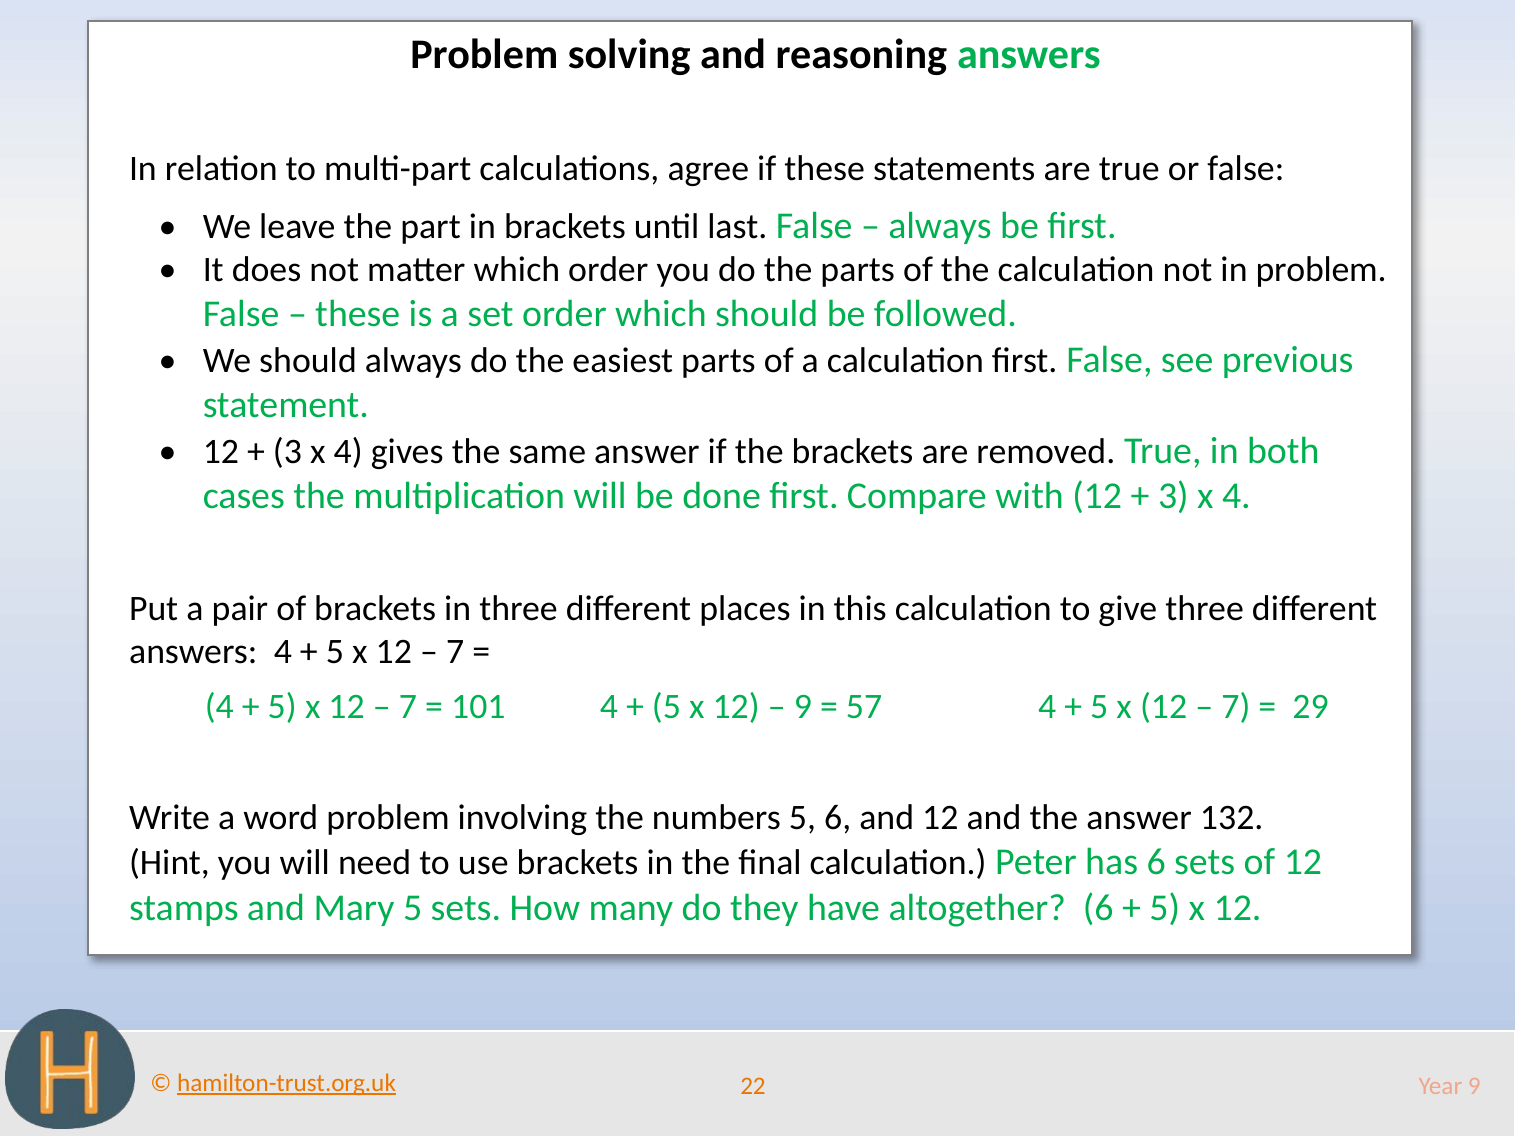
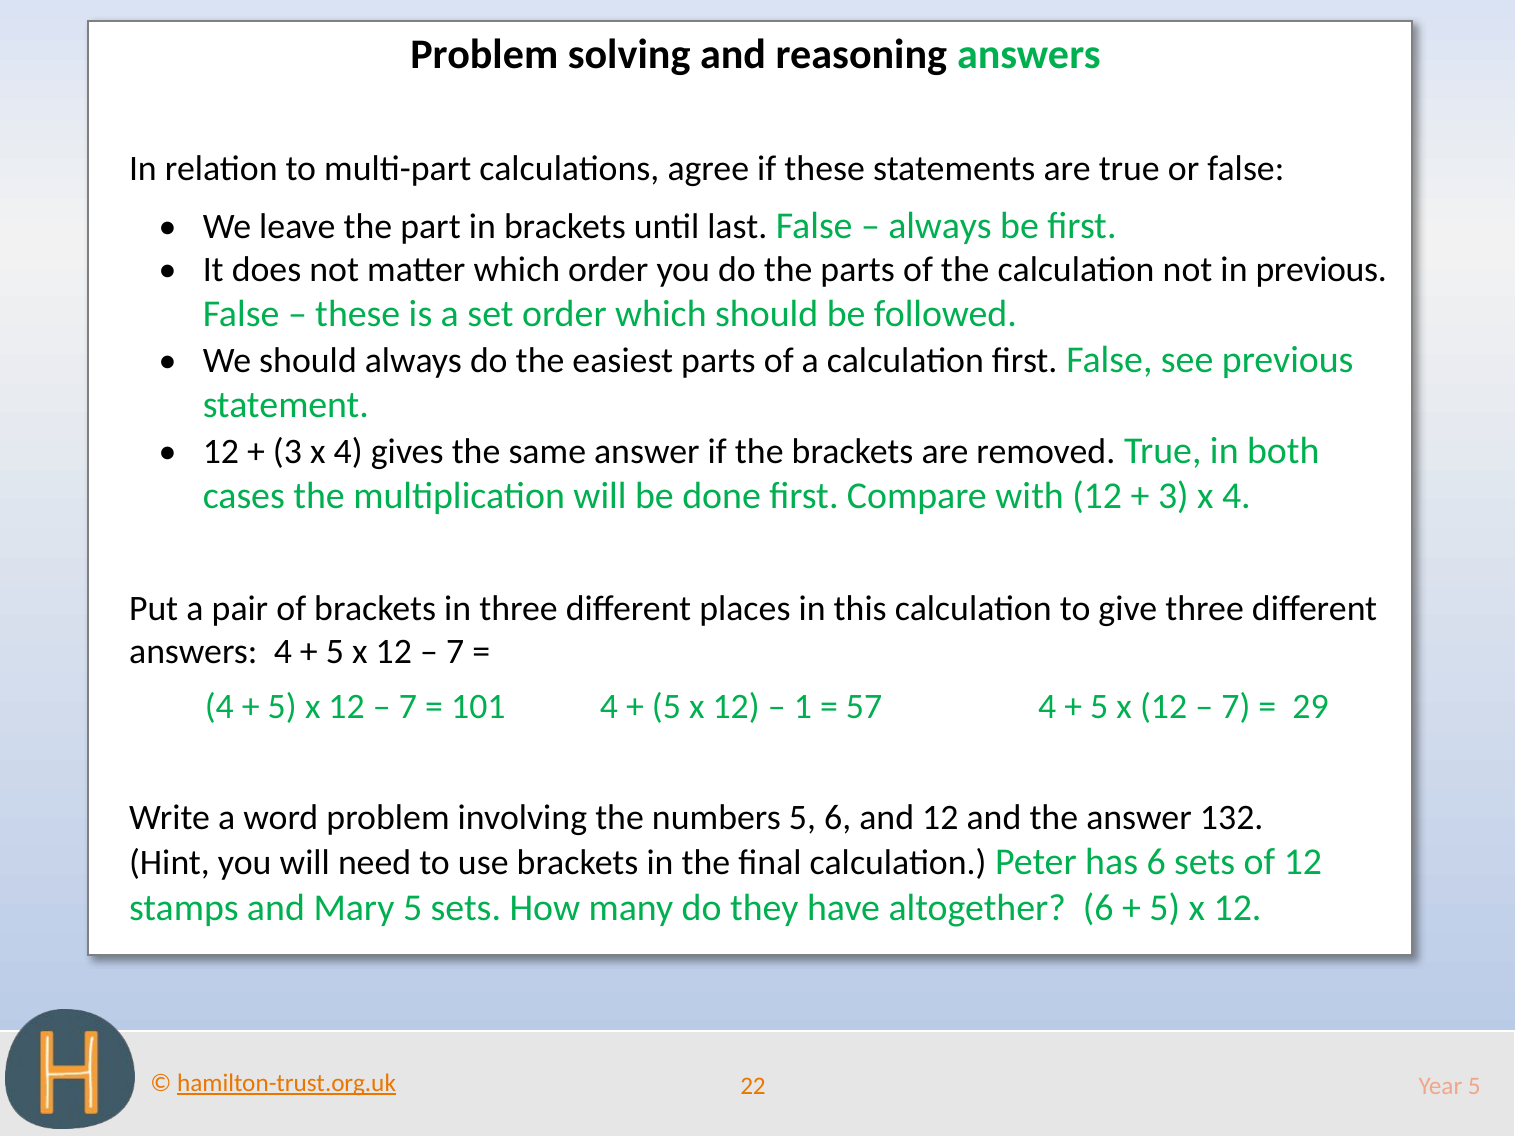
in problem: problem -> previous (1321, 270)
9: 9 -> 1 (803, 707)
Year 9: 9 -> 5 (1474, 1087)
